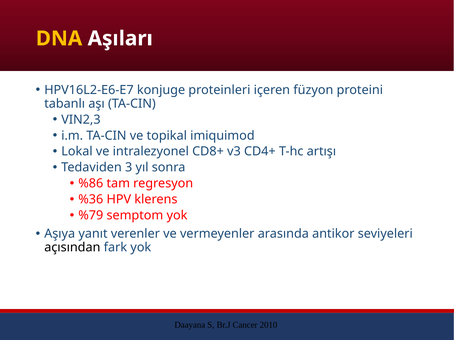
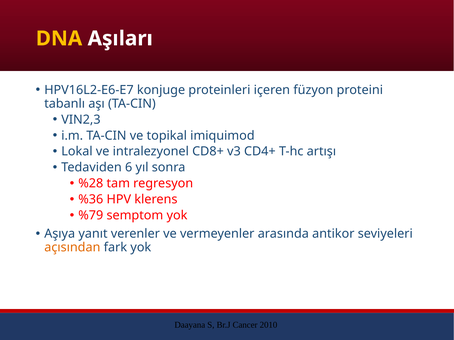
3: 3 -> 6 (129, 168)
%86: %86 -> %28 (91, 184)
açısından colour: black -> orange (72, 248)
